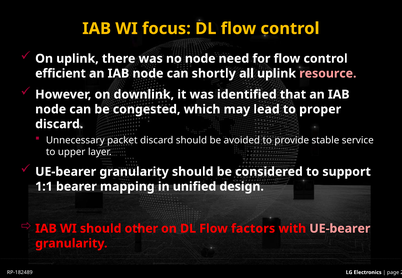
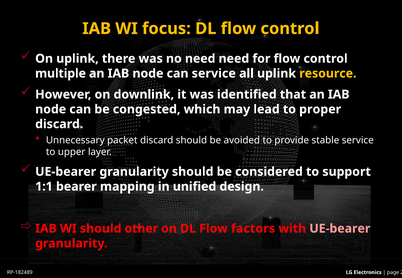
no node: node -> need (200, 59)
efficient: efficient -> multiple (61, 74)
can shortly: shortly -> service (214, 74)
resource colour: pink -> yellow (328, 74)
